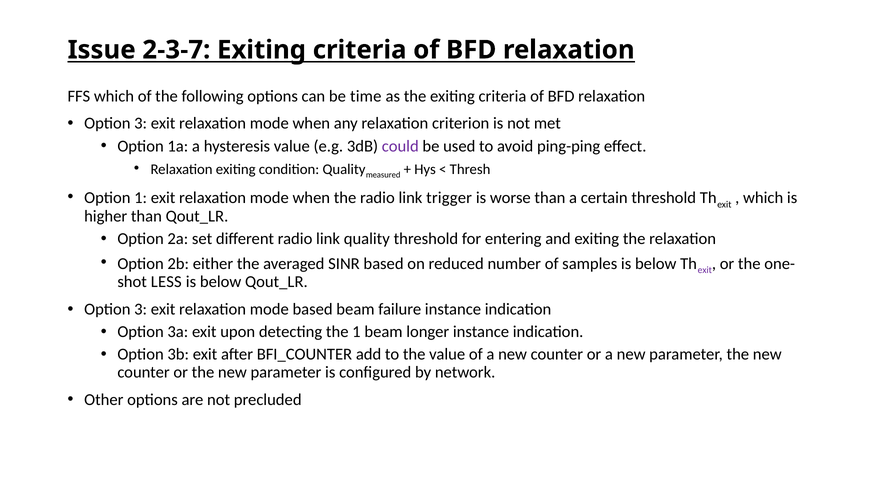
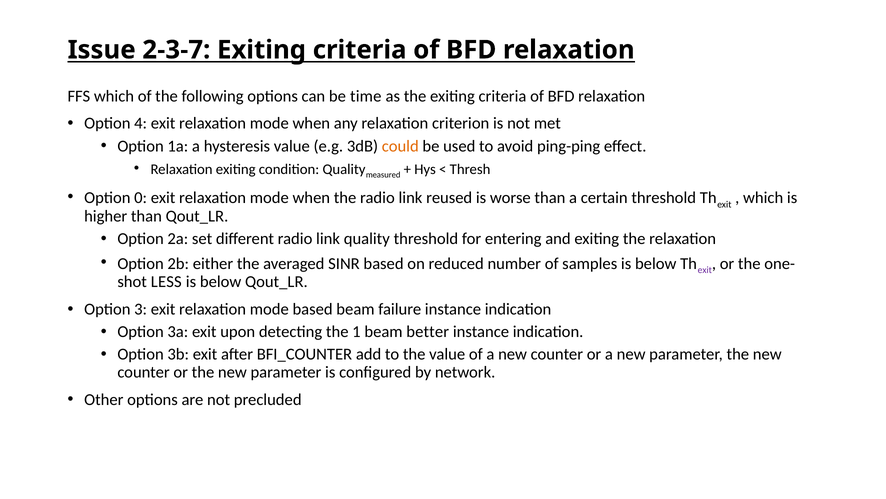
3: 3 -> 4 (141, 123)
could colour: purple -> orange (400, 146)
Option 1: 1 -> 0 (141, 198)
trigger: trigger -> reused (449, 198)
longer: longer -> better (428, 331)
